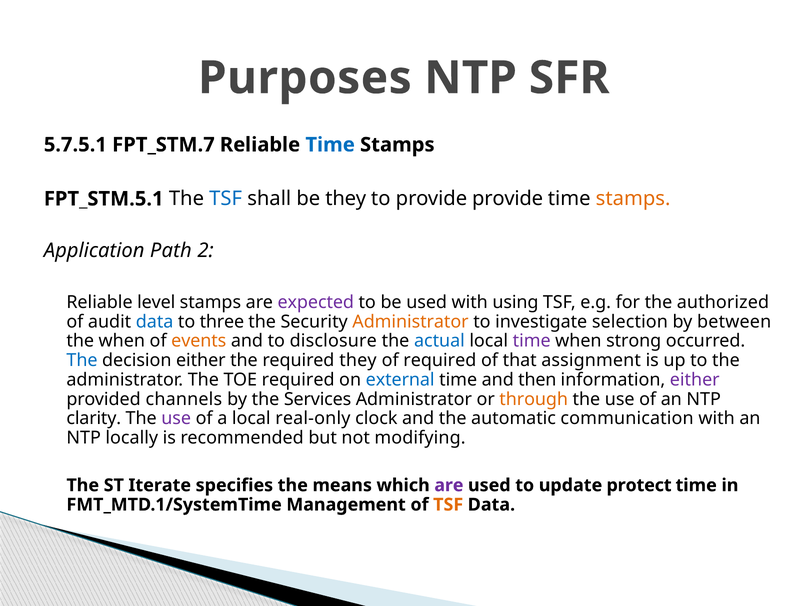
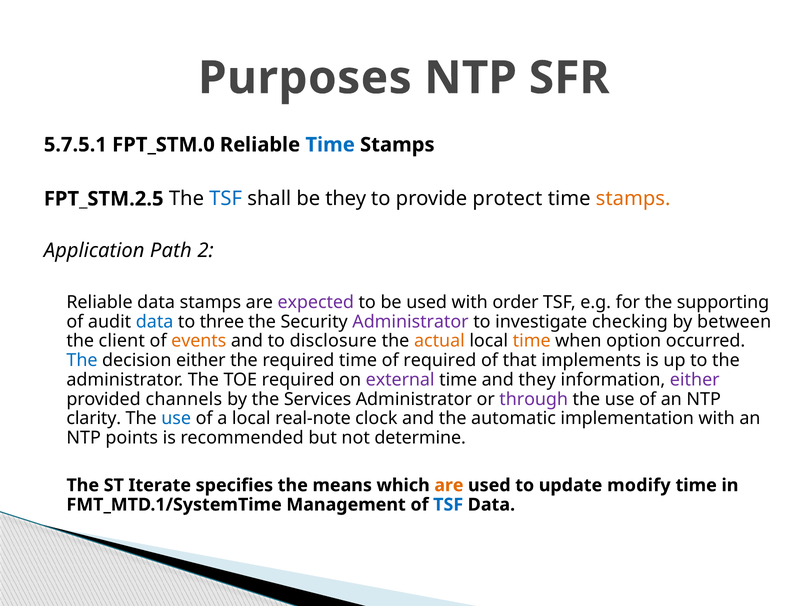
FPT_STM.7: FPT_STM.7 -> FPT_STM.0 (163, 145)
FPT_STM.5.1: FPT_STM.5.1 -> FPT_STM.2.5 (104, 199)
provide provide: provide -> protect (507, 199)
Reliable level: level -> data (156, 302)
using: using -> order (515, 302)
authorized: authorized -> supporting (723, 302)
Administrator colour: orange -> purple (410, 322)
selection: selection -> checking (630, 322)
the when: when -> client (122, 341)
actual colour: blue -> orange (439, 341)
time colour: purple -> orange (532, 341)
strong: strong -> option (634, 341)
required they: they -> time (358, 360)
assignment: assignment -> implements (591, 360)
external colour: blue -> purple (400, 380)
and then: then -> they (537, 380)
through colour: orange -> purple (534, 399)
use colour: purple -> blue (176, 419)
real-only: real-only -> real-note (313, 419)
communication: communication -> implementation (627, 419)
locally: locally -> points (132, 438)
modifying: modifying -> determine (420, 438)
are colour: purple -> orange (449, 485)
protect: protect -> modify (639, 485)
TSF colour: orange -> blue (448, 505)
